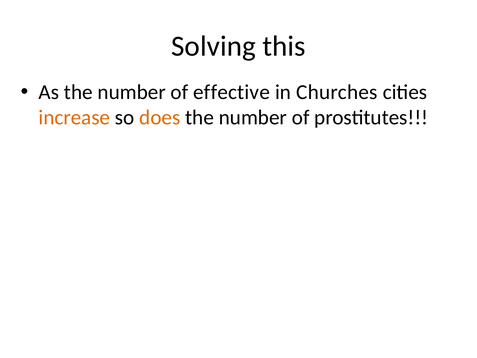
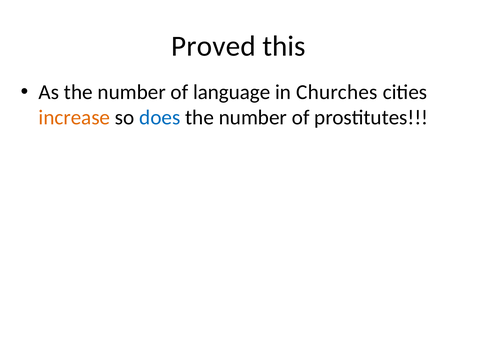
Solving: Solving -> Proved (213, 46)
effective: effective -> language (232, 92)
does colour: orange -> blue (160, 118)
